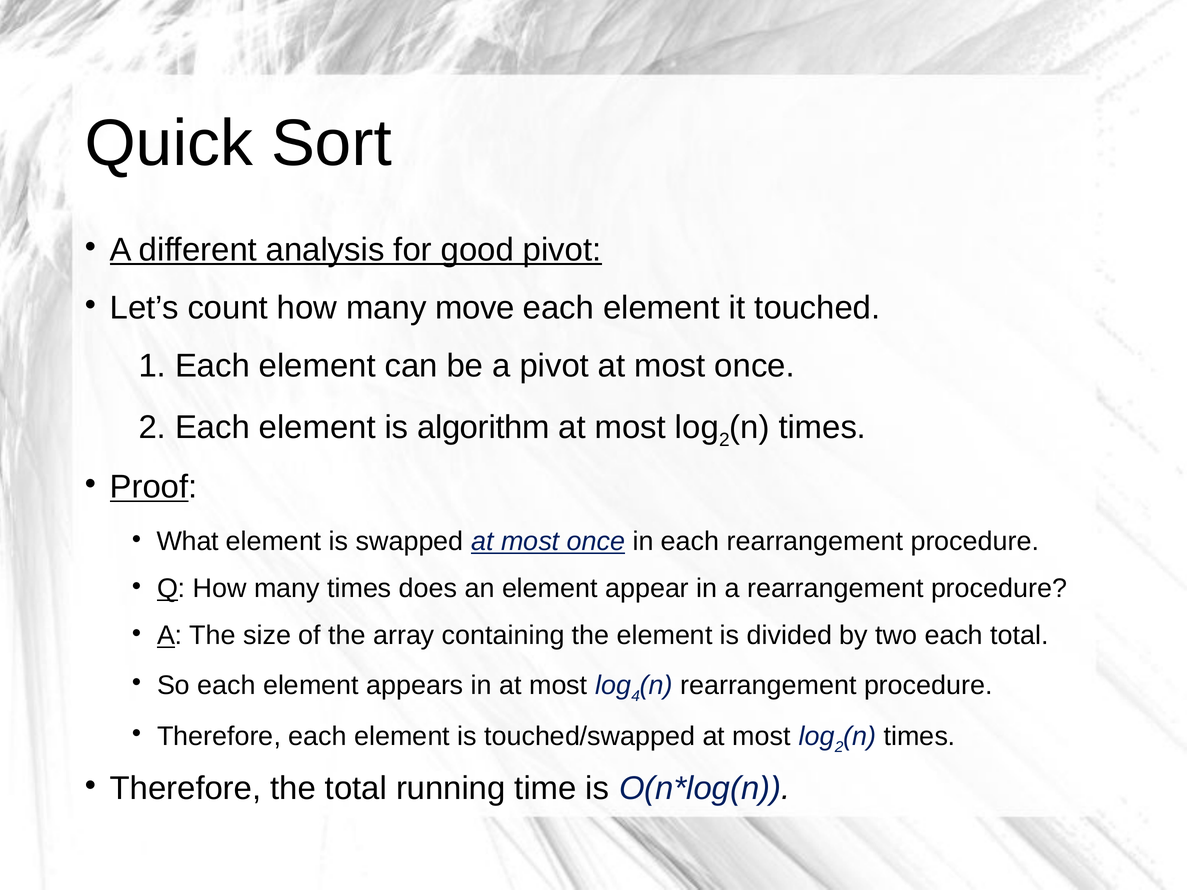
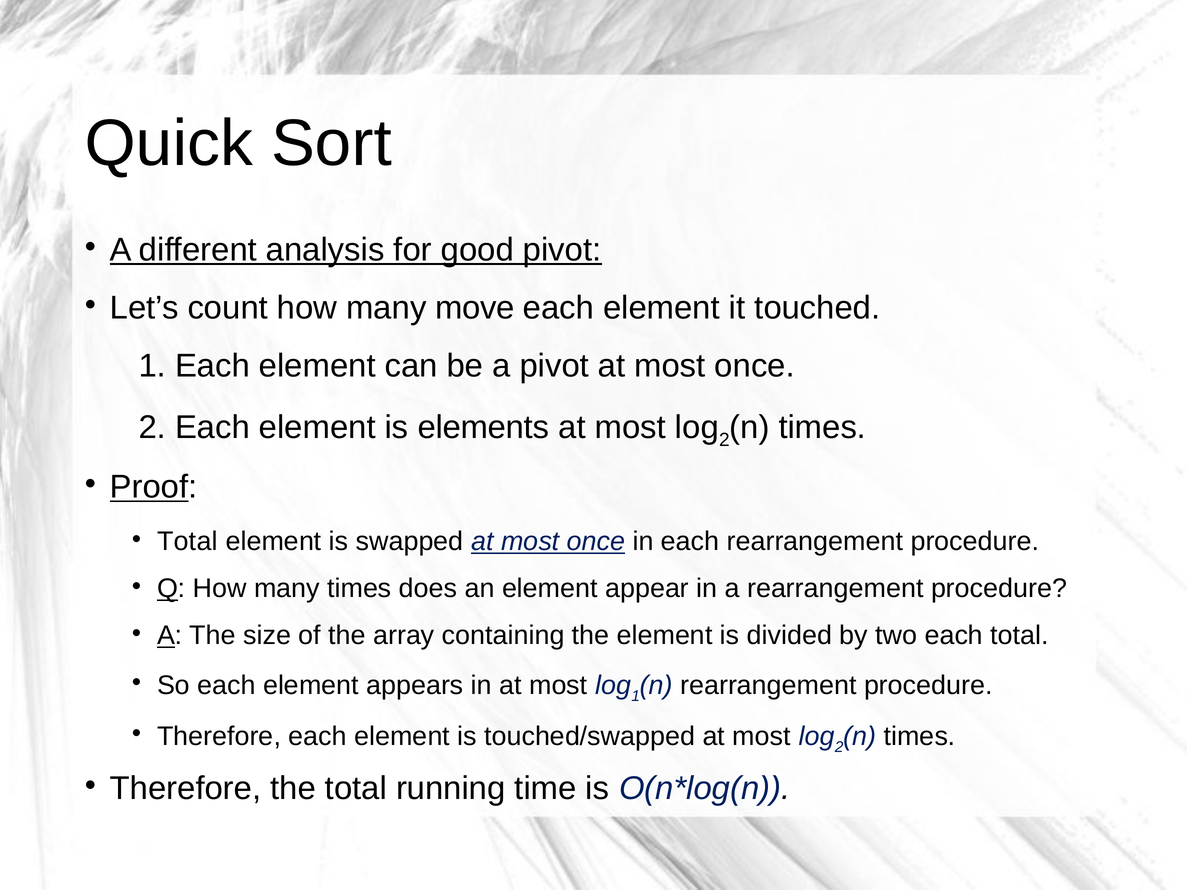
algorithm: algorithm -> elements (483, 427)
What: What -> Total (187, 542)
4: 4 -> 1 (636, 696)
